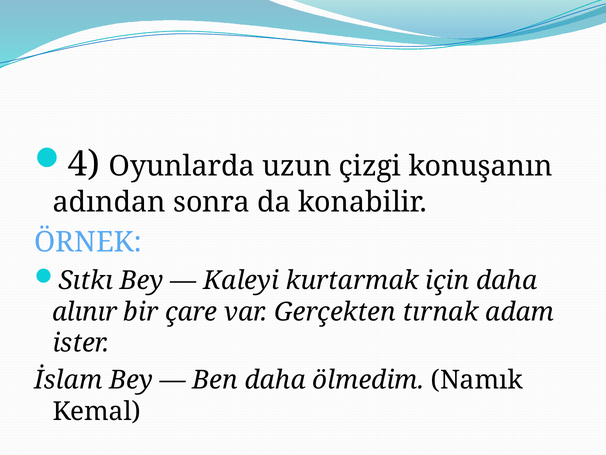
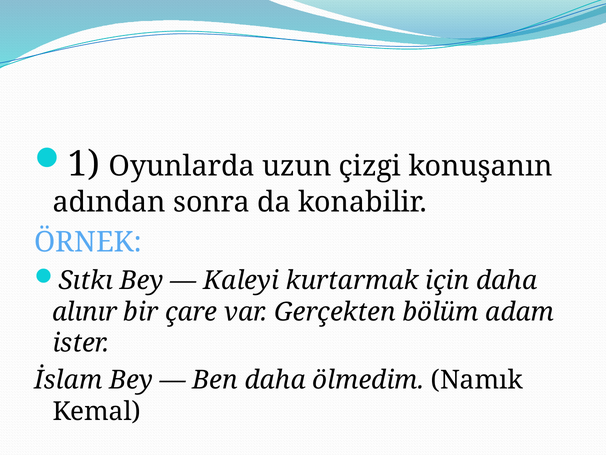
4: 4 -> 1 (84, 164)
tırnak: tırnak -> bölüm (441, 312)
